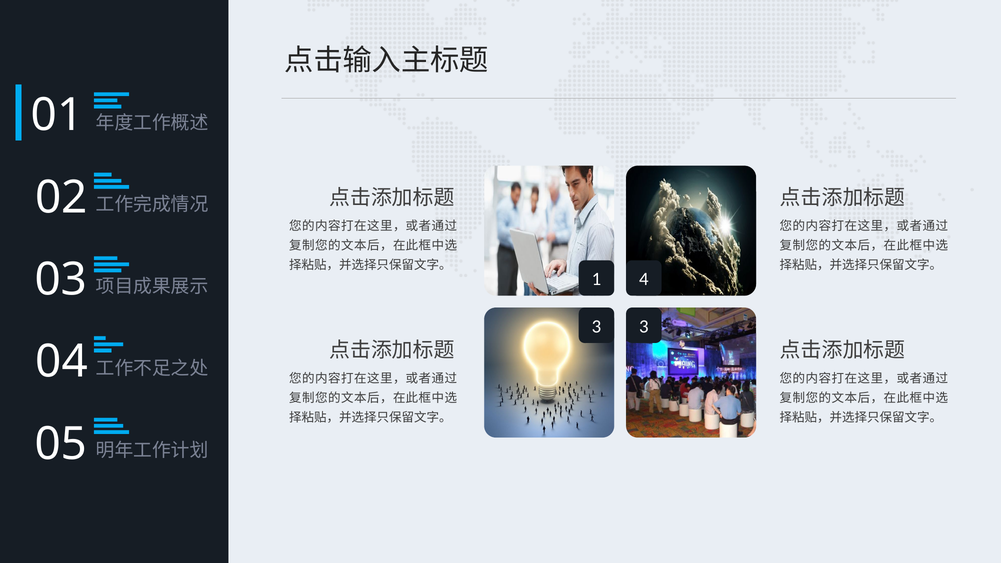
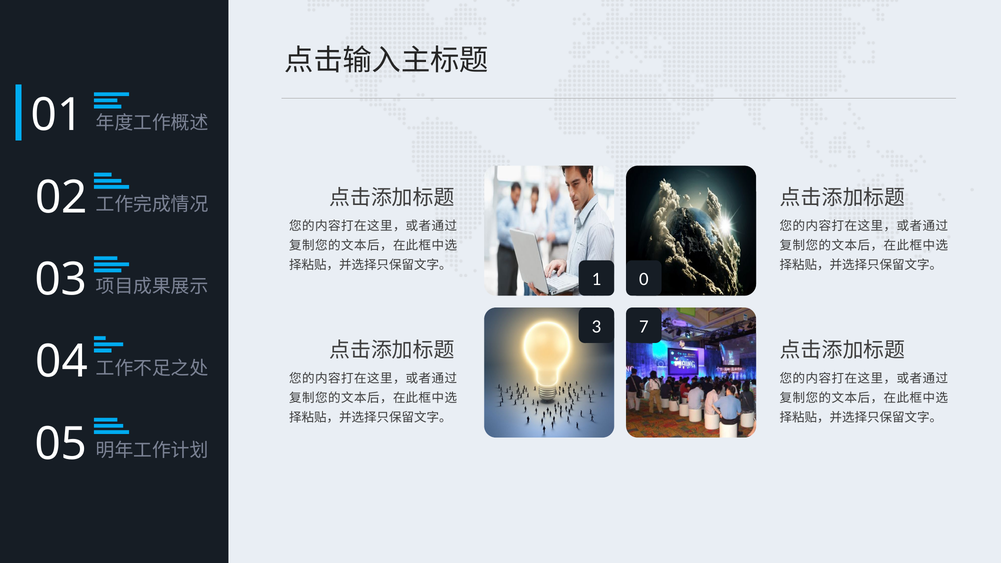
4: 4 -> 0 (644, 279)
3 3: 3 -> 7 (644, 327)
